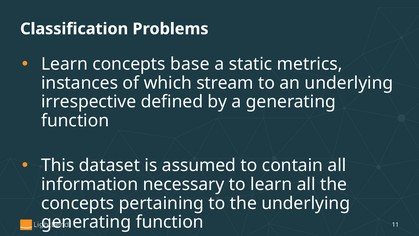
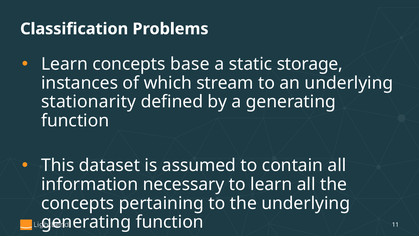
metrics: metrics -> storage (310, 64)
irrespective: irrespective -> stationarity (89, 102)
